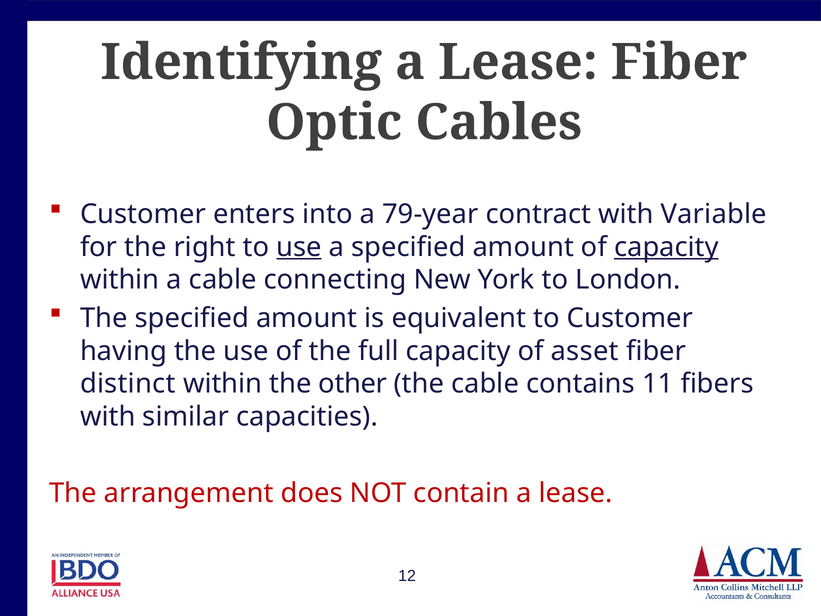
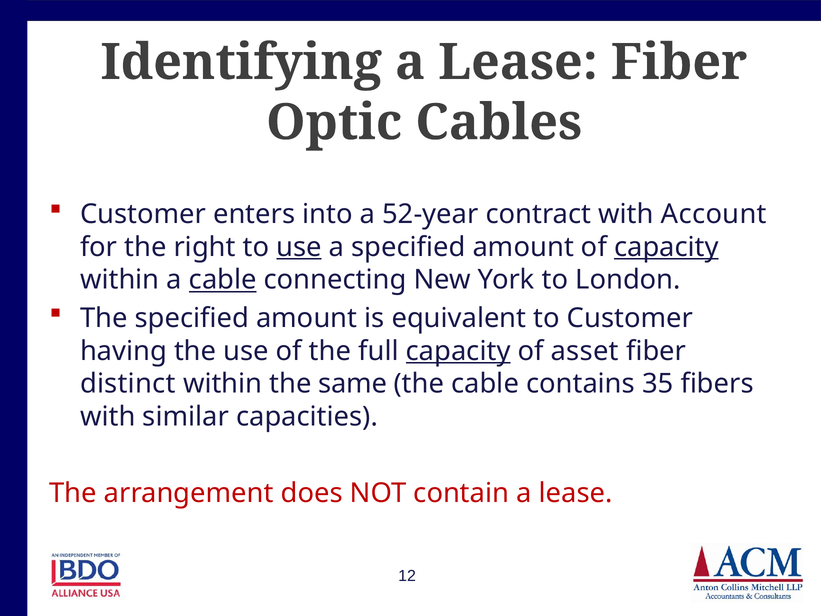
79-year: 79-year -> 52-year (430, 214)
Variable: Variable -> Account (714, 214)
cable underline: none -> present (223, 280)
capacity underline: none -> present (458, 351)
other: other -> same (353, 384)
11: 11 -> 35 (658, 384)
